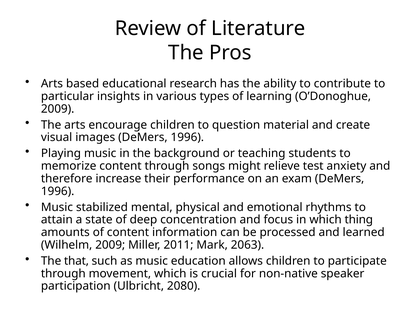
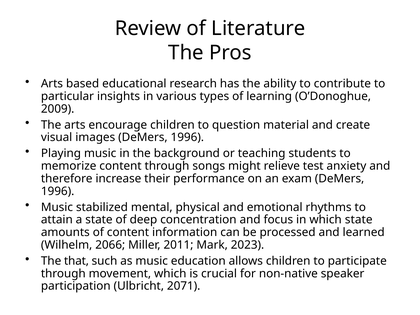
which thing: thing -> state (359, 220)
Wilhelm 2009: 2009 -> 2066 (110, 245)
2063: 2063 -> 2023 (247, 245)
2080: 2080 -> 2071 (184, 286)
